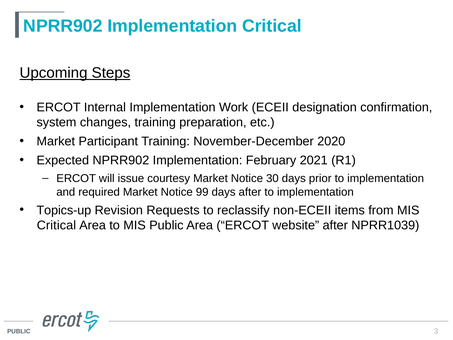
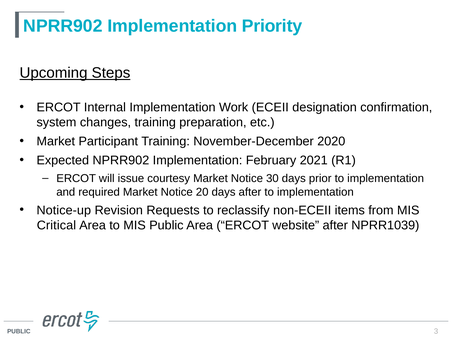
Implementation Critical: Critical -> Priority (272, 26)
99: 99 -> 20 (202, 192)
Topics-up: Topics-up -> Notice-up (64, 210)
